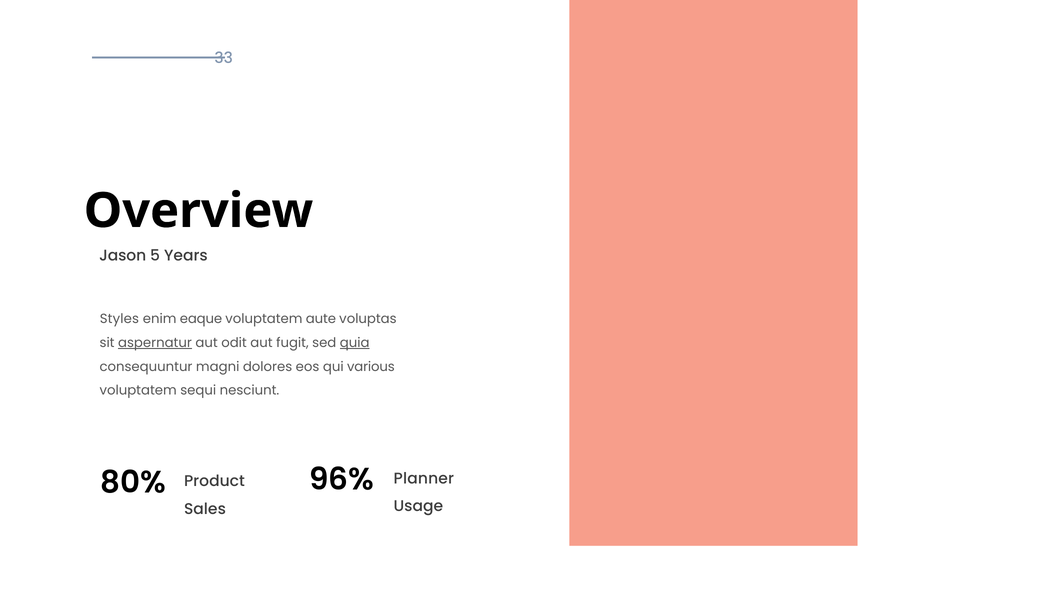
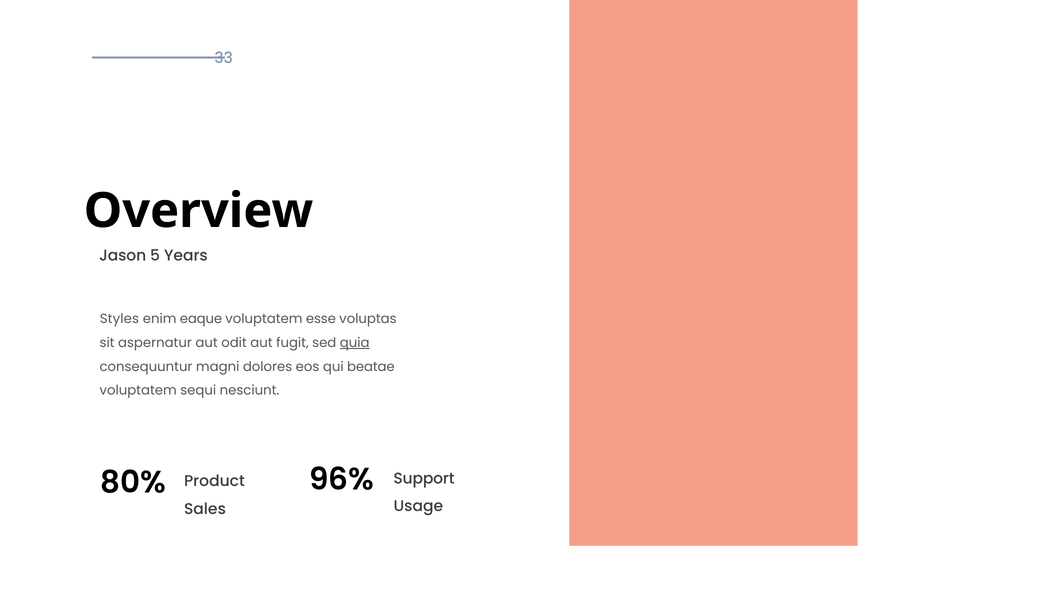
aute: aute -> esse (321, 319)
aspernatur underline: present -> none (155, 343)
various: various -> beatae (371, 367)
Planner: Planner -> Support (424, 478)
